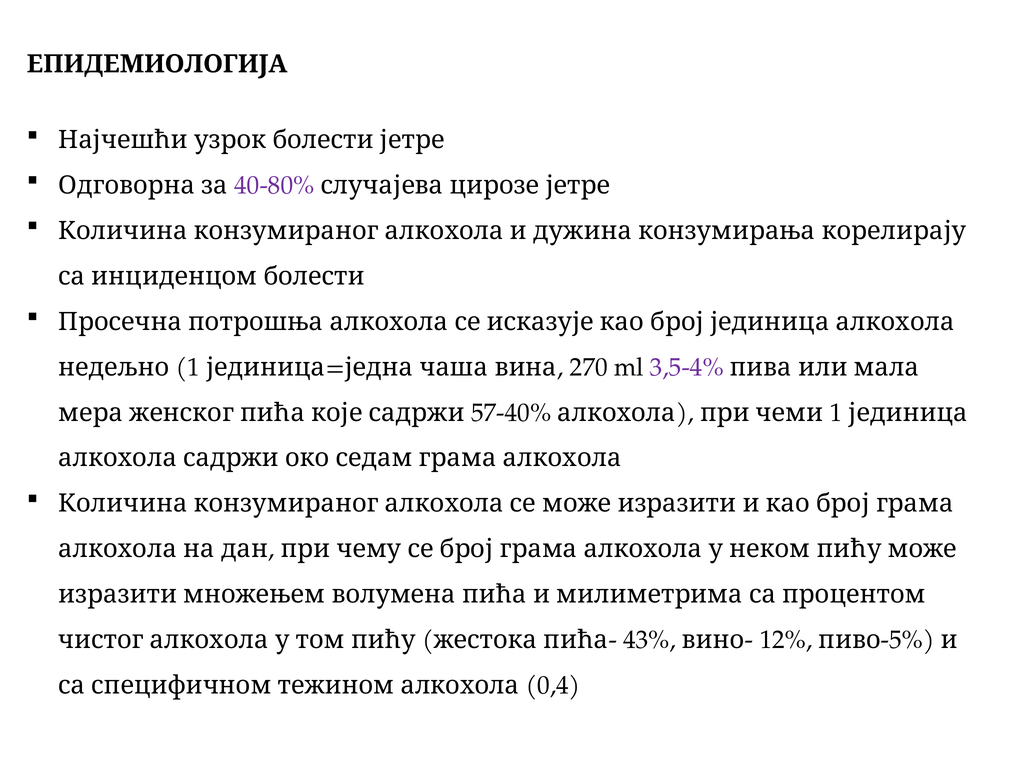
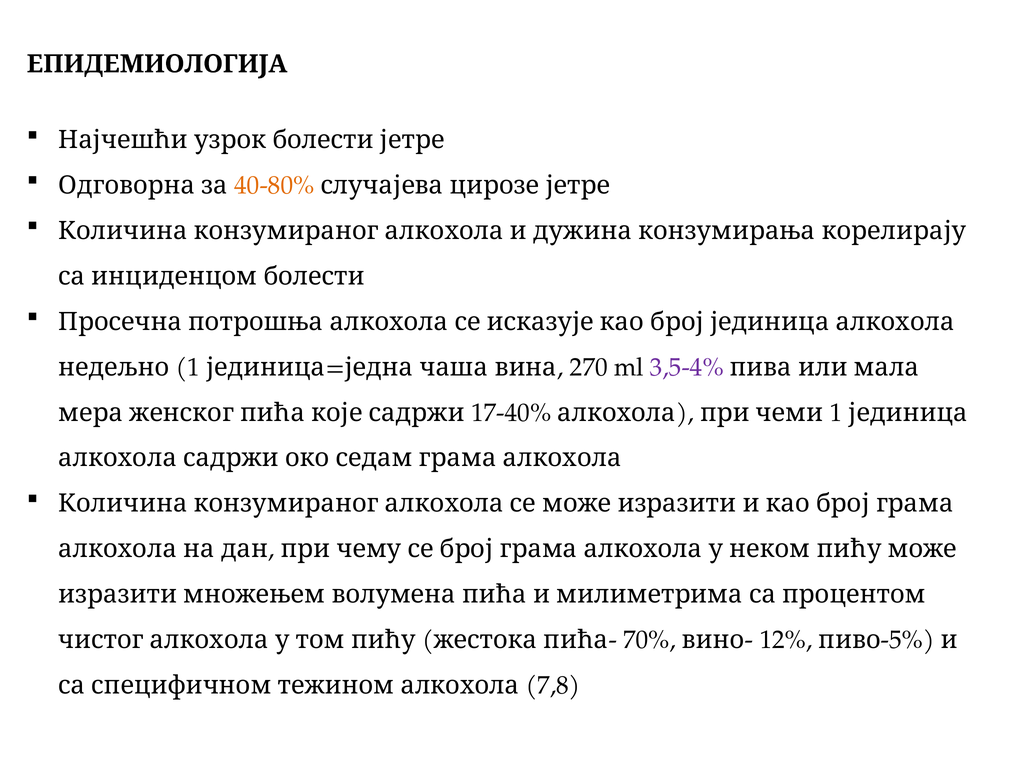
40-80% colour: purple -> orange (274, 185)
57-40%: 57-40% -> 17-40% (511, 412)
43%: 43% -> 70% (650, 640)
0,4: 0,4 -> 7,8 (553, 685)
